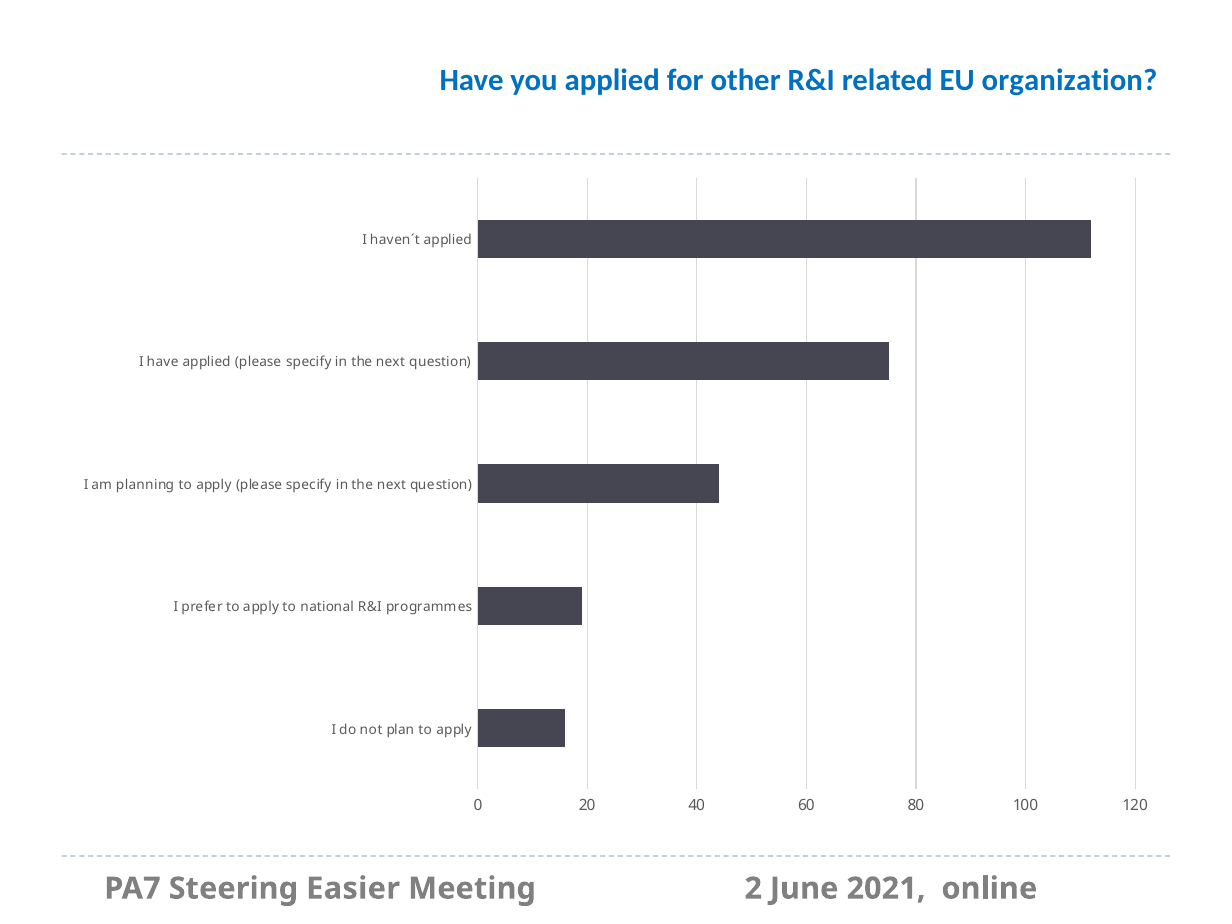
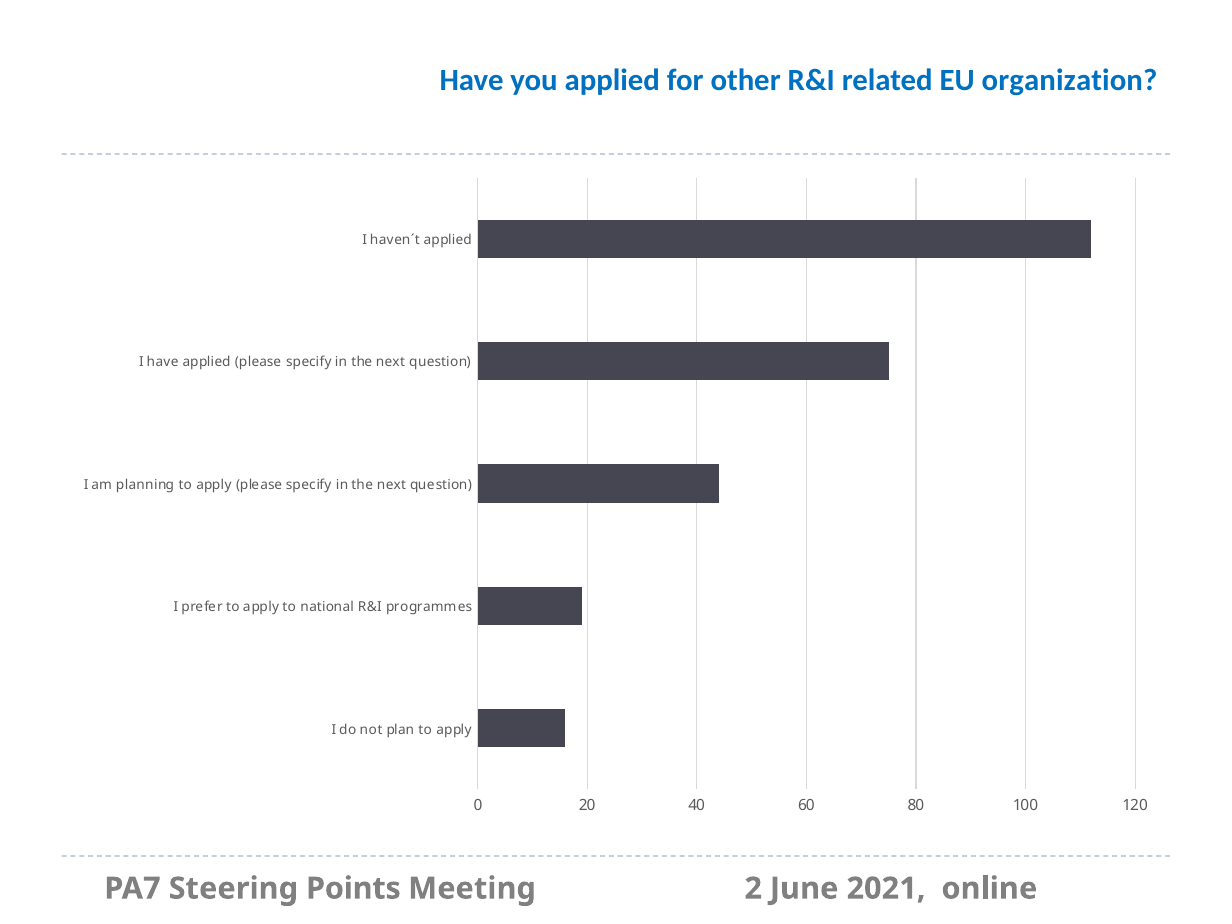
Easier: Easier -> Points (353, 888)
